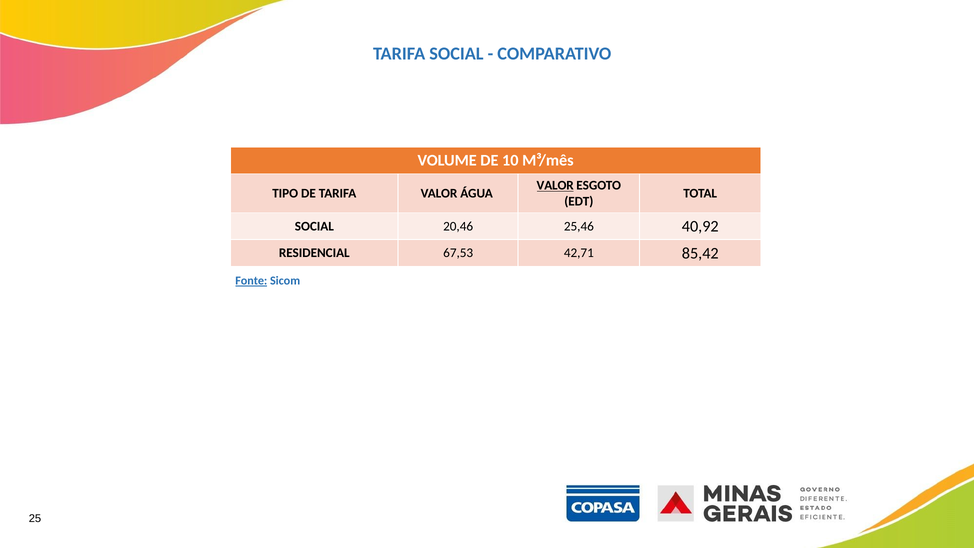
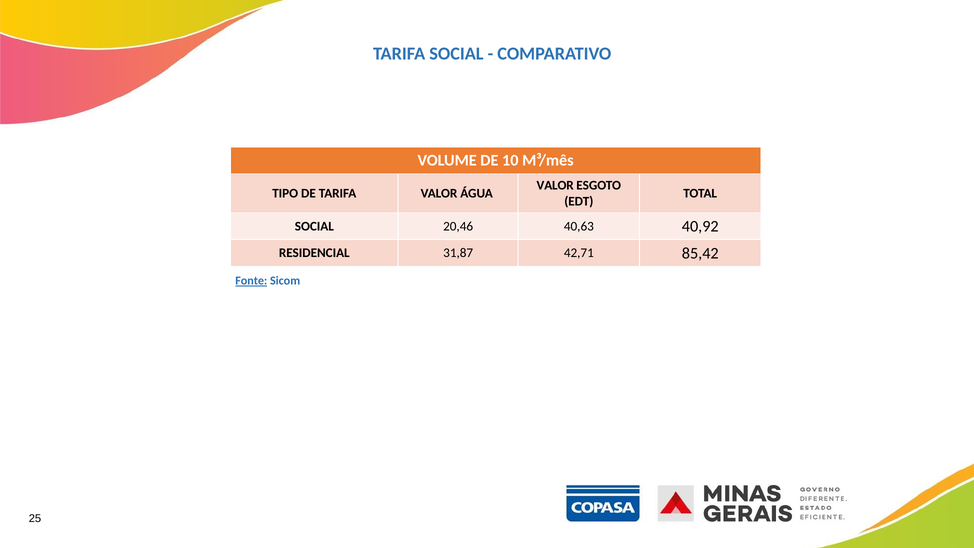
VALOR underline: present -> none (555, 185)
25,46: 25,46 -> 40,63 (579, 226)
67,53: 67,53 -> 31,87 (458, 253)
